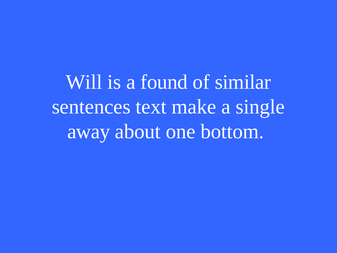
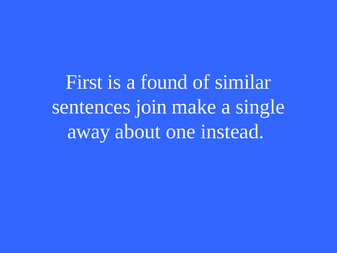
Will: Will -> First (84, 82)
text: text -> join (151, 107)
bottom: bottom -> instead (232, 131)
